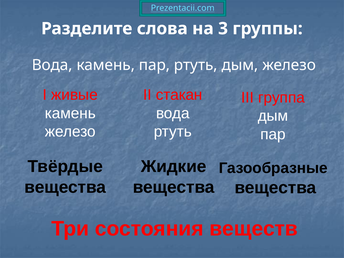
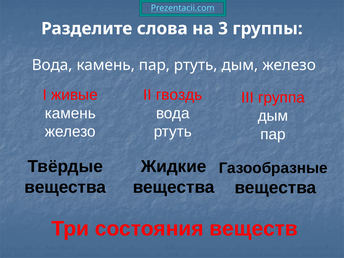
стакан: стакан -> гвоздь (179, 95)
